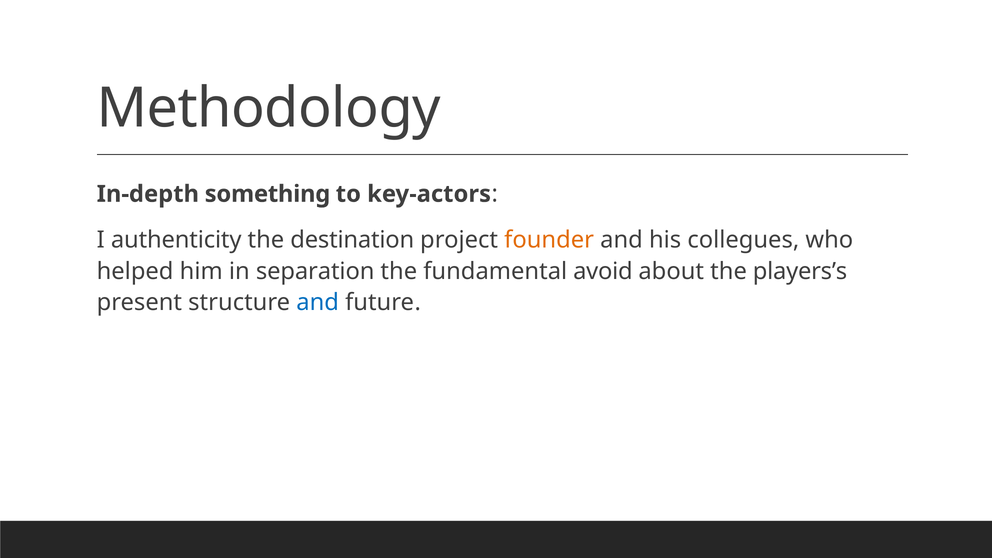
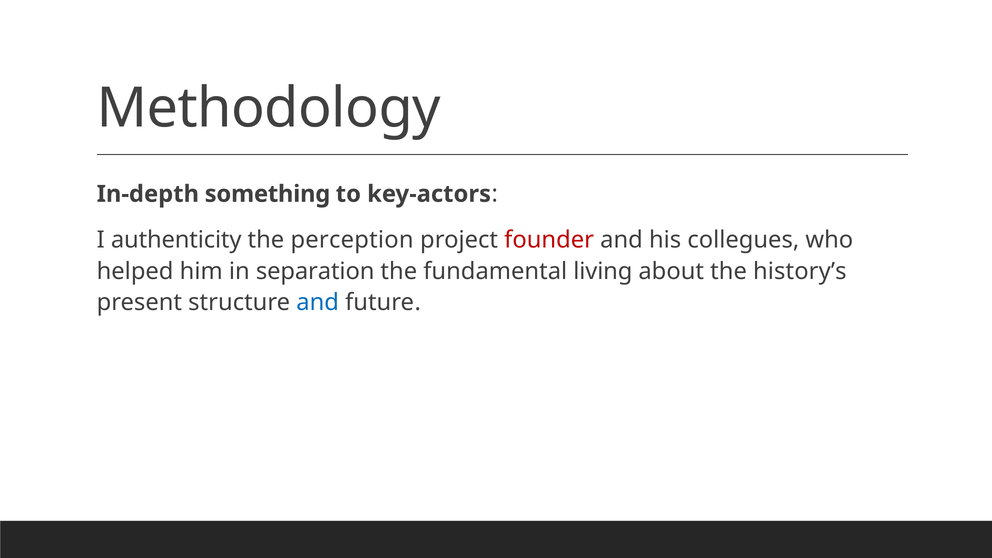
destination: destination -> perception (352, 240)
founder colour: orange -> red (549, 240)
avoid: avoid -> living (603, 271)
players’s: players’s -> history’s (800, 271)
